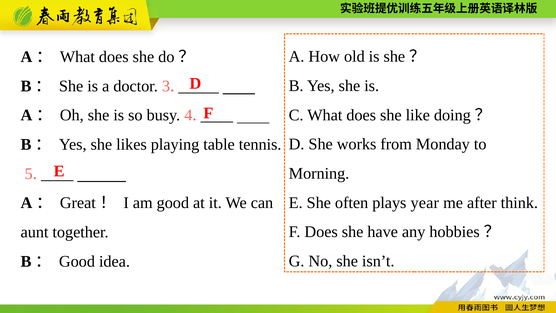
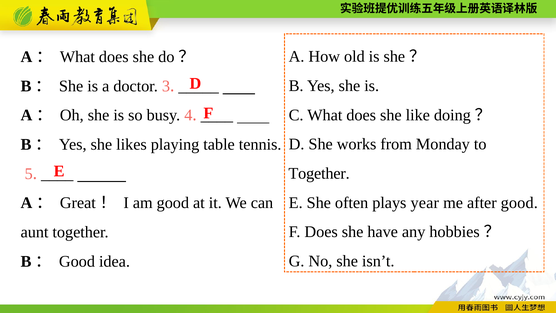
Morning: Morning -> Together (319, 173)
after think: think -> good (519, 203)
